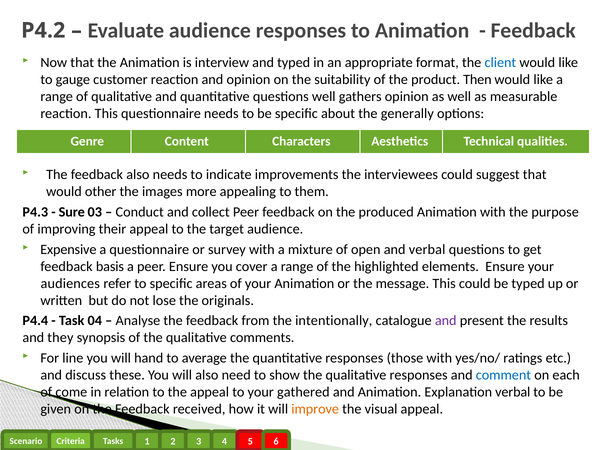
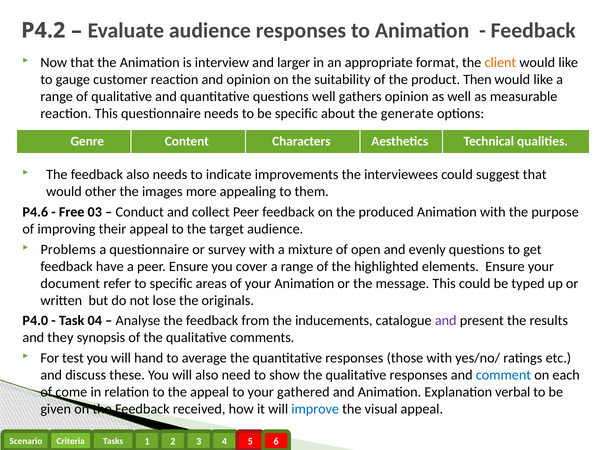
and typed: typed -> larger (294, 63)
client colour: blue -> orange (500, 63)
generally: generally -> generate (407, 114)
P4.3: P4.3 -> P4.6 (35, 212)
Sure: Sure -> Free (72, 212)
Expensive: Expensive -> Problems (68, 250)
and verbal: verbal -> evenly (427, 250)
basis: basis -> have (110, 267)
audiences: audiences -> document (70, 284)
P4.4: P4.4 -> P4.0 (35, 321)
intentionally: intentionally -> inducements (334, 321)
line: line -> test (73, 359)
improve colour: orange -> blue (315, 410)
